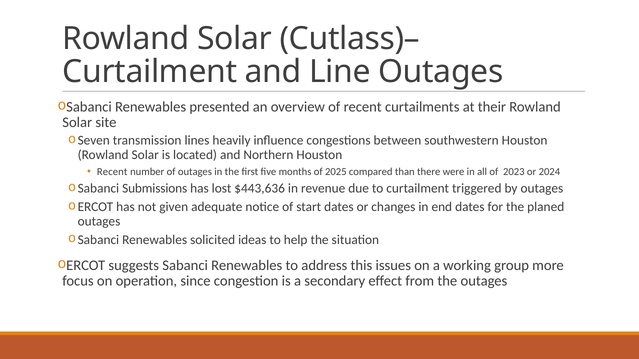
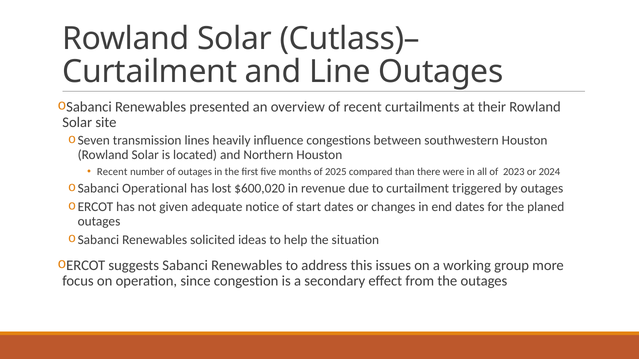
Submissions: Submissions -> Operational (155, 189)
$443,636: $443,636 -> $600,020 (260, 189)
